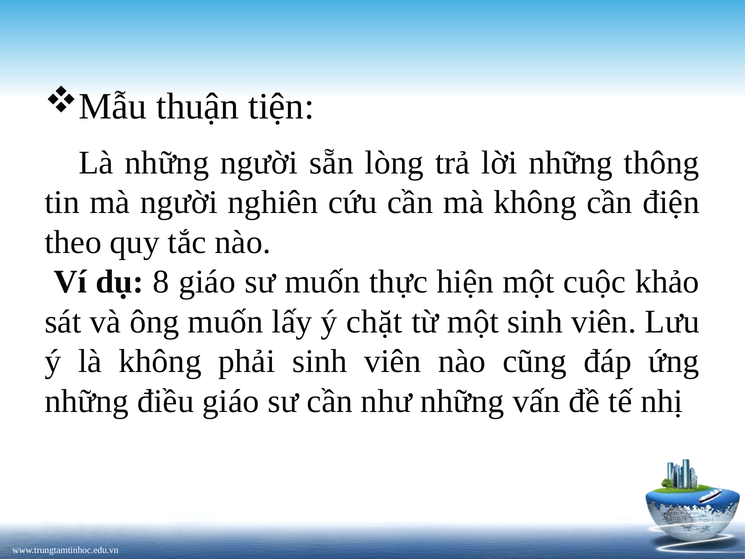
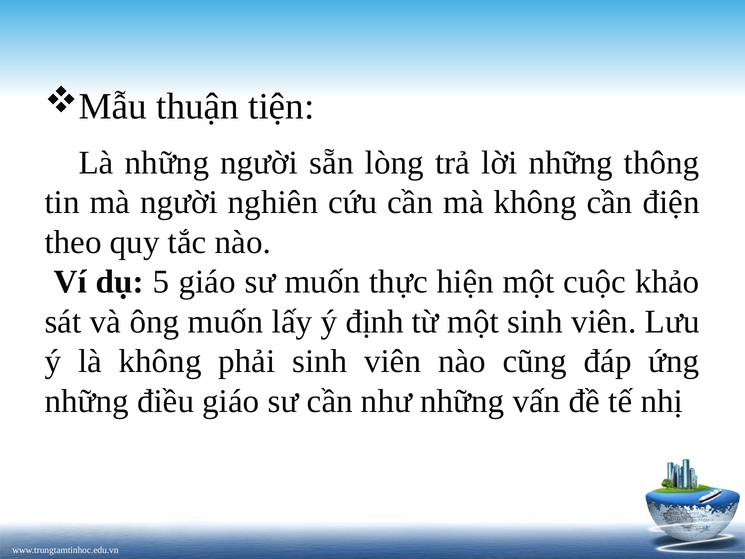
8: 8 -> 5 (161, 282)
chặt: chặt -> định (375, 321)
